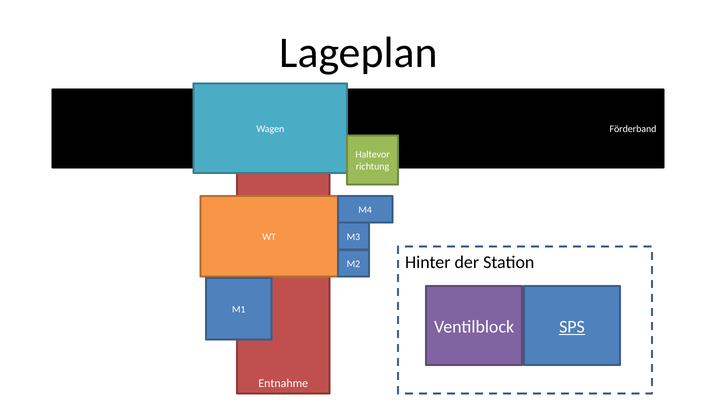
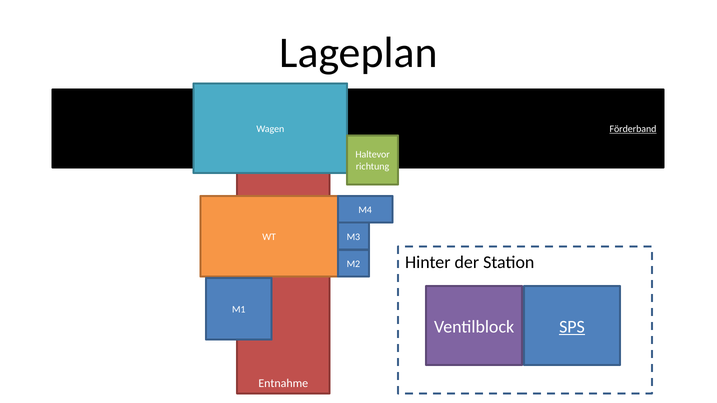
Förderband underline: none -> present (633, 129)
